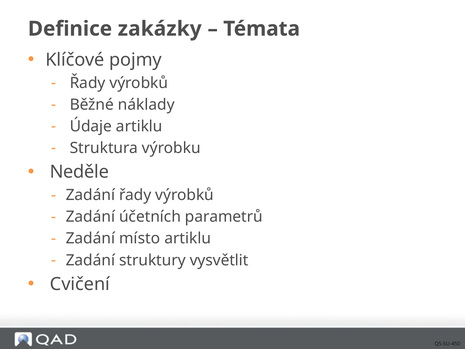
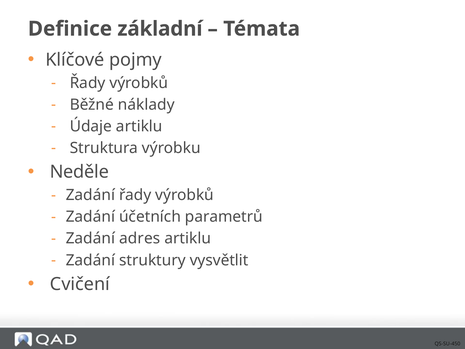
zakázky: zakázky -> základní (160, 29)
místo: místo -> adres (140, 238)
